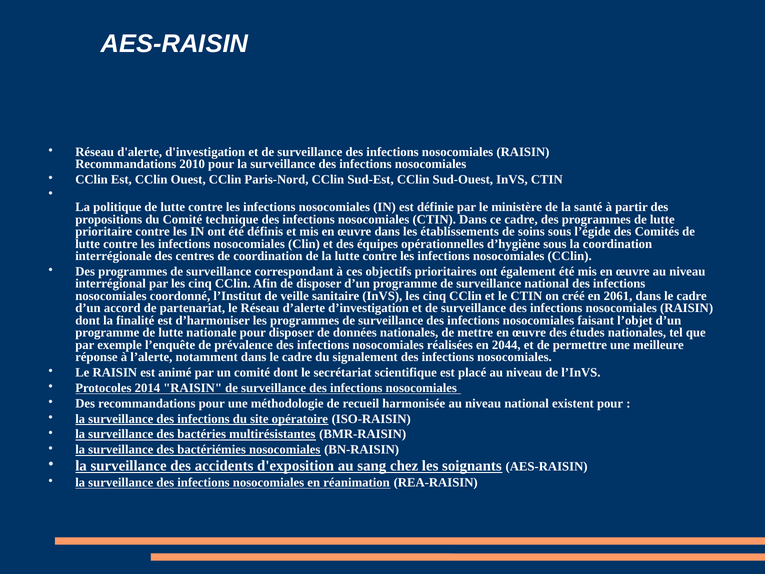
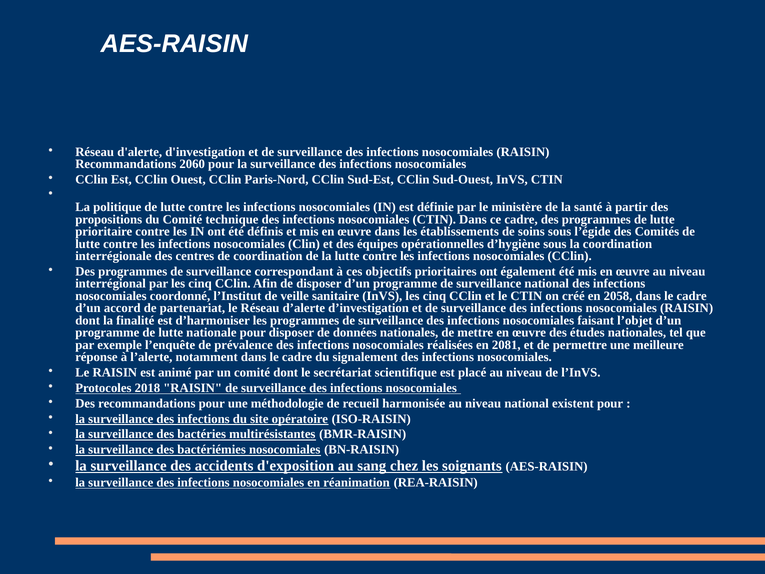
2010: 2010 -> 2060 (192, 164)
2061: 2061 -> 2058 (618, 296)
2044: 2044 -> 2081 (506, 345)
2014: 2014 -> 2018 (147, 388)
